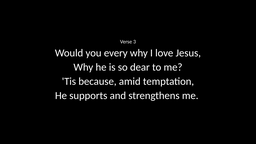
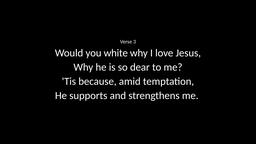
every: every -> white (116, 53)
